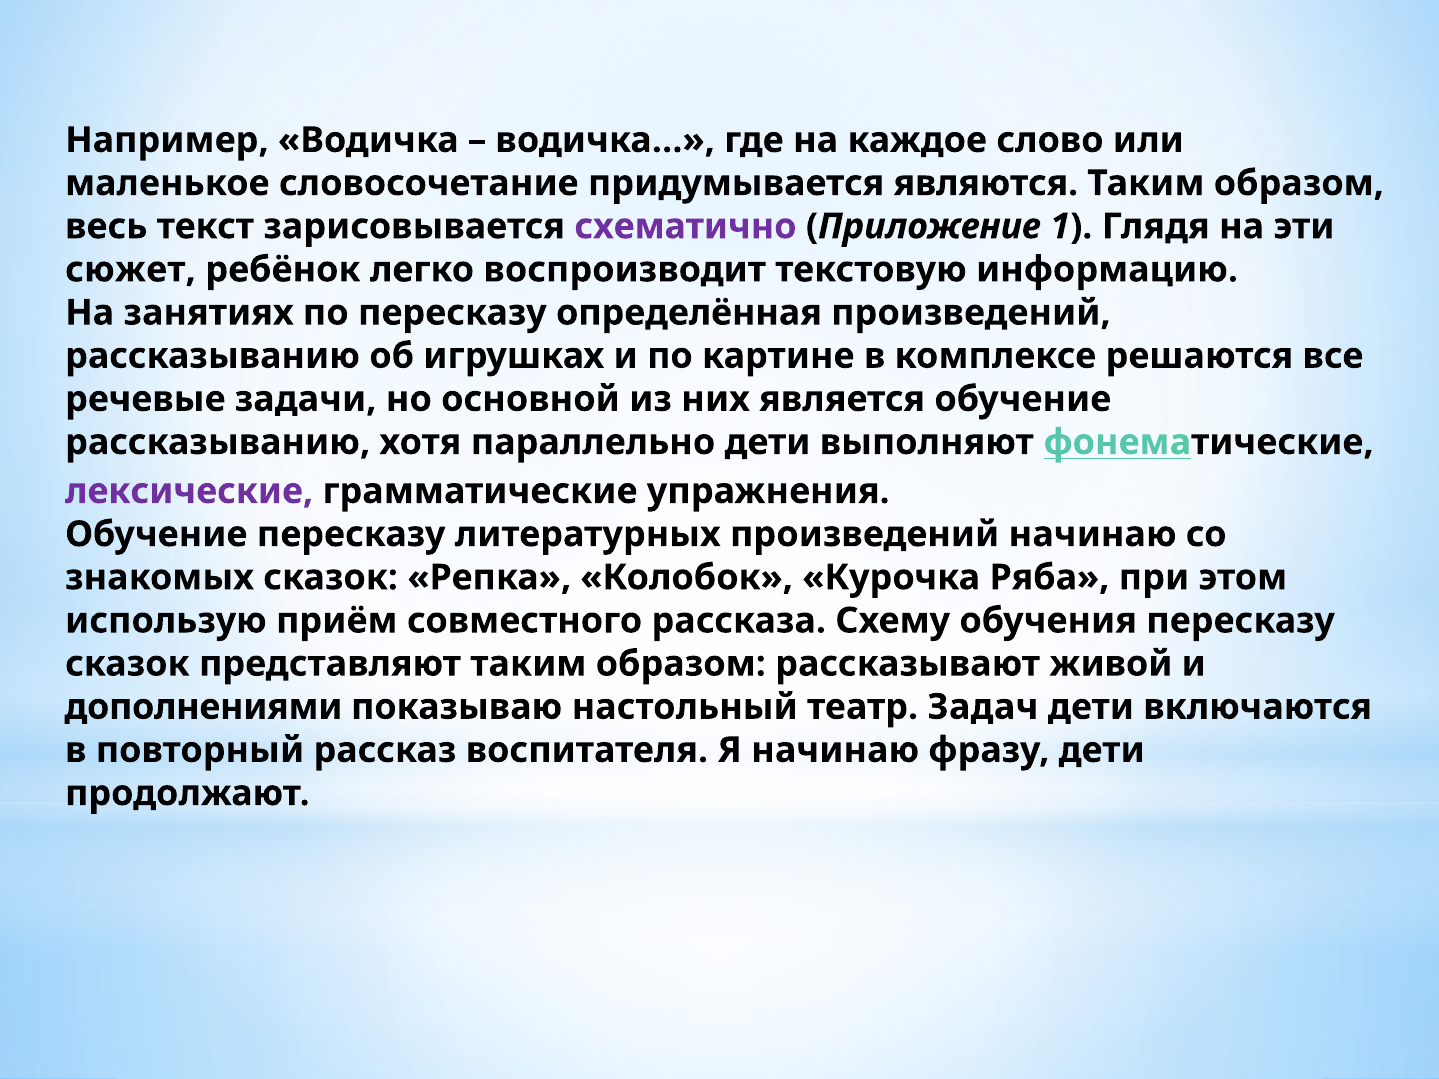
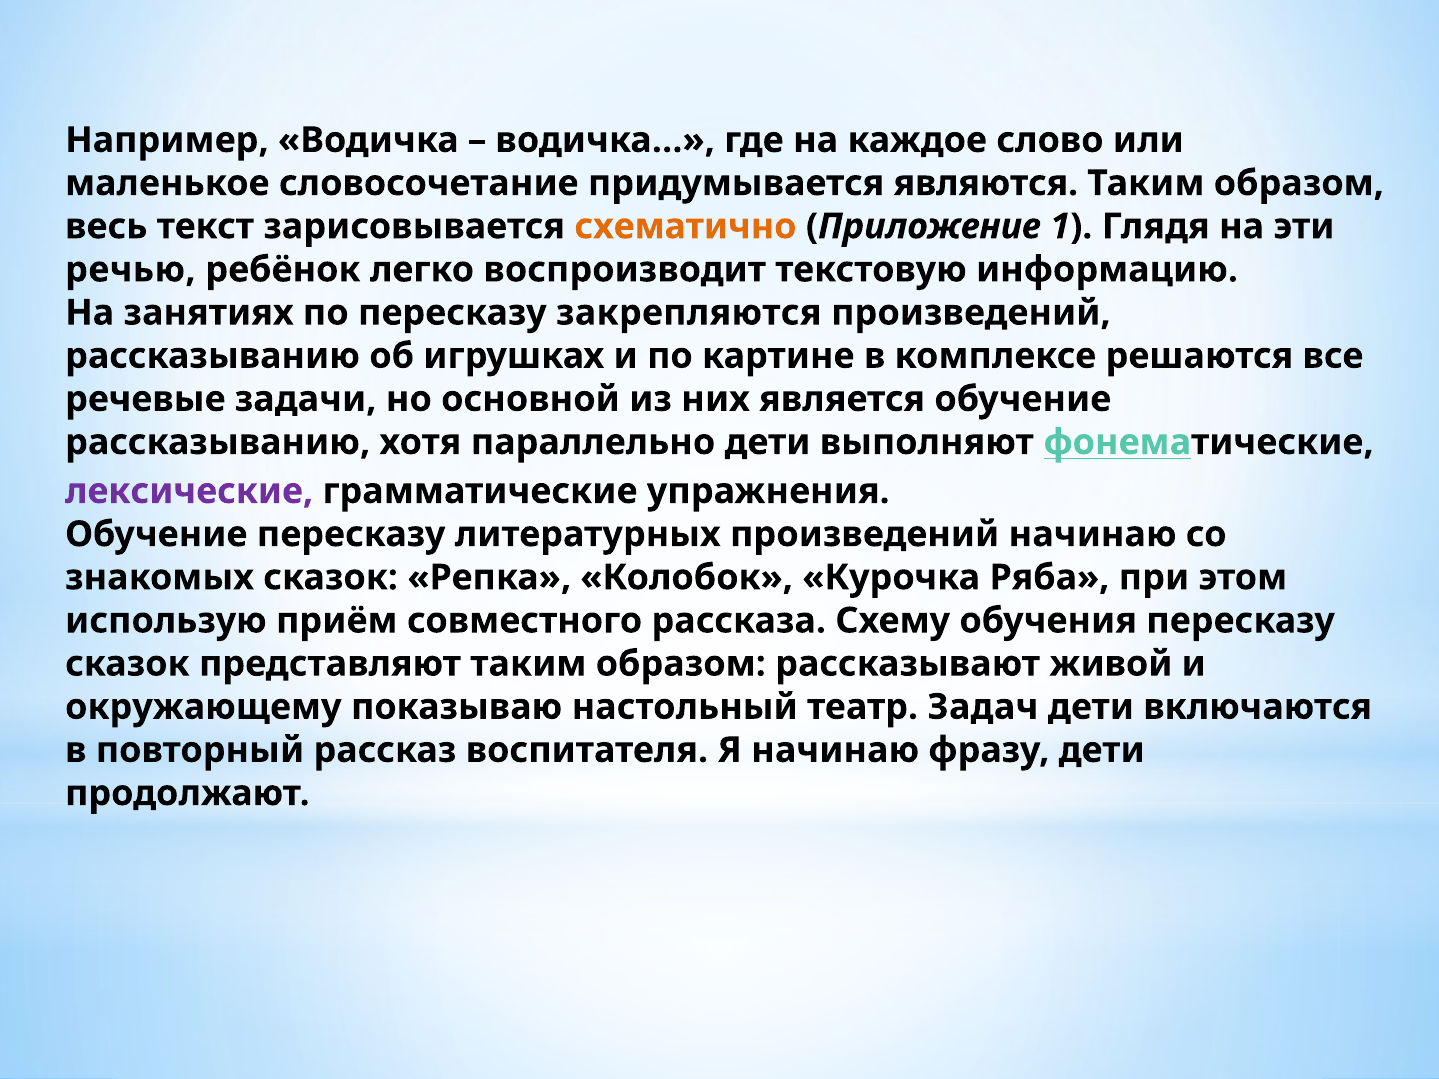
схематично colour: purple -> orange (685, 226)
сюжет: сюжет -> речью (130, 270)
определённая: определённая -> закрепляются (689, 313)
дополнениями: дополнениями -> окружающему (203, 707)
